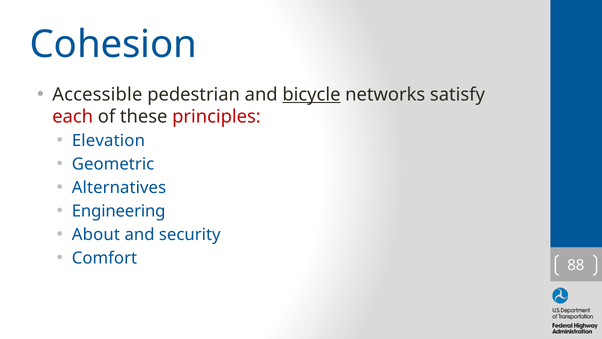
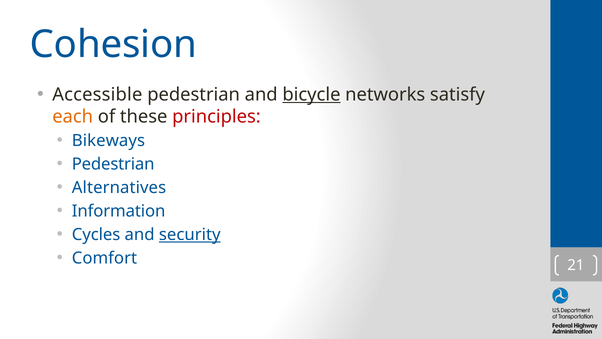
each colour: red -> orange (73, 116)
Elevation: Elevation -> Bikeways (108, 141)
Geometric: Geometric -> Pedestrian (113, 164)
Engineering: Engineering -> Information (119, 211)
About: About -> Cycles (96, 234)
security underline: none -> present (190, 234)
88: 88 -> 21 (576, 265)
